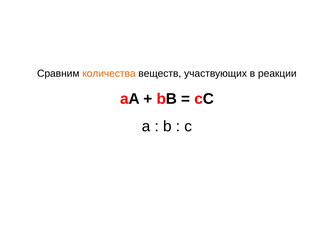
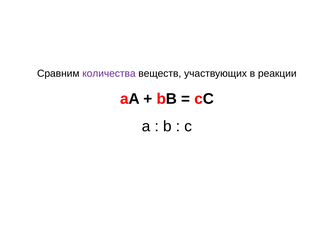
количества colour: orange -> purple (109, 74)
